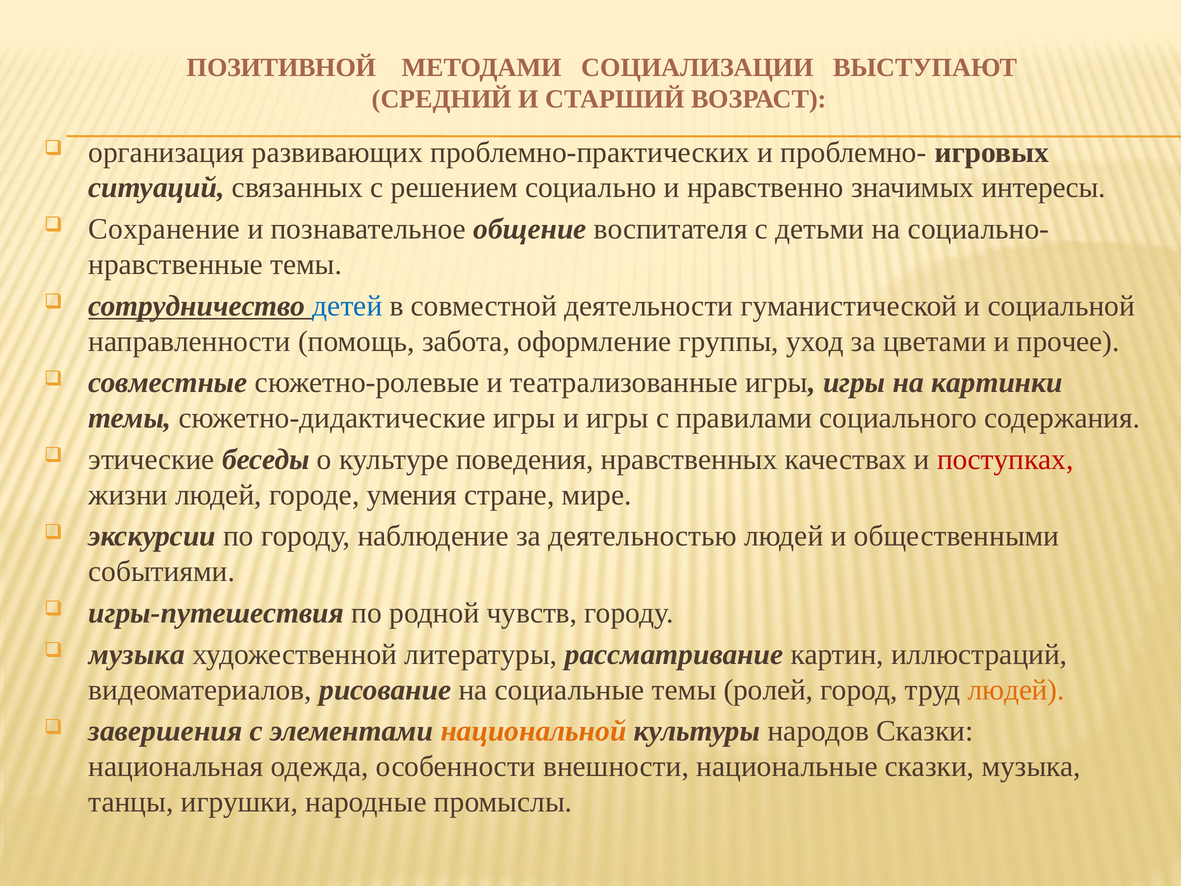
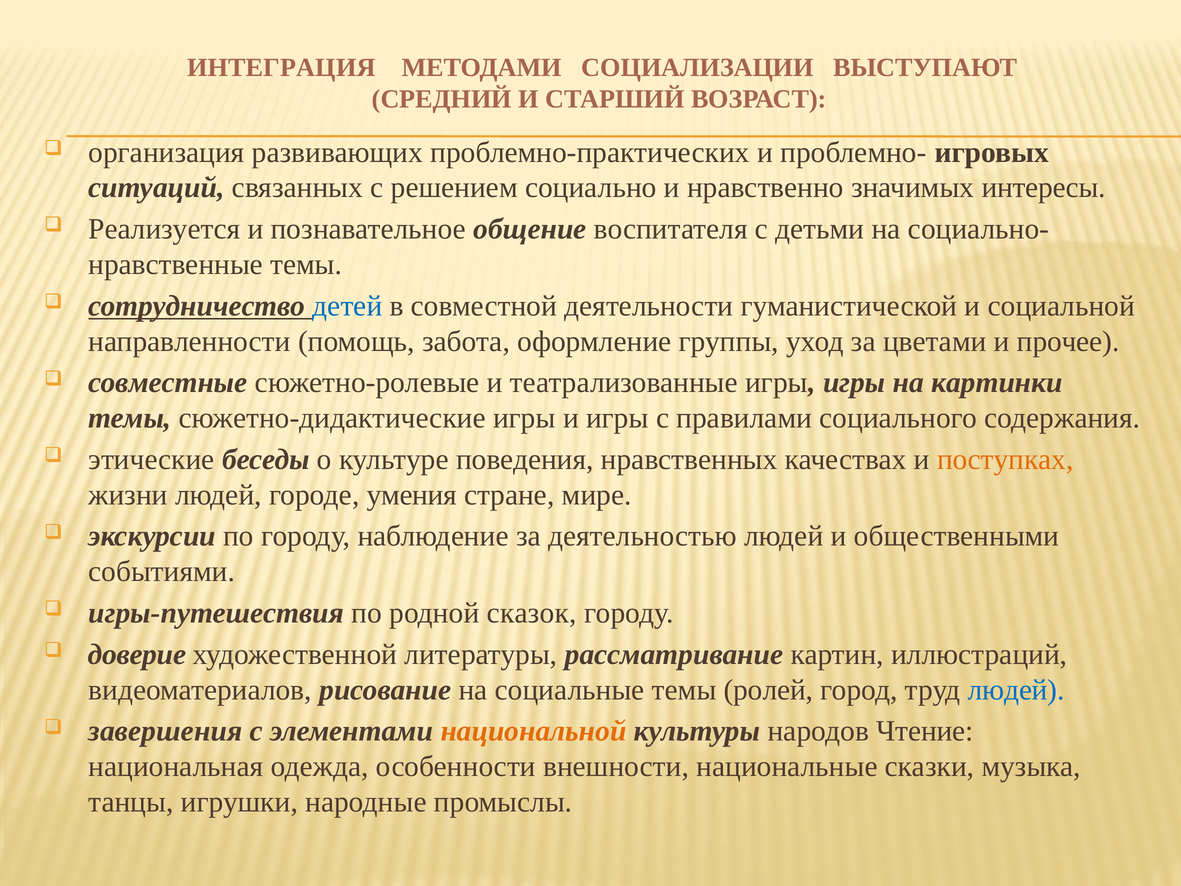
ПОЗИТИВНОЙ: ПОЗИТИВНОЙ -> ИНТЕГРАЦИЯ (281, 67)
Сохранение: Сохранение -> Реализуется (164, 229)
поступках colour: red -> orange (1005, 459)
чувств: чувств -> сказок (532, 613)
музыка: музыка -> доверие (137, 654)
людей colour: orange -> blue (1016, 690)
народов Сказки: Сказки -> Чтение (925, 731)
